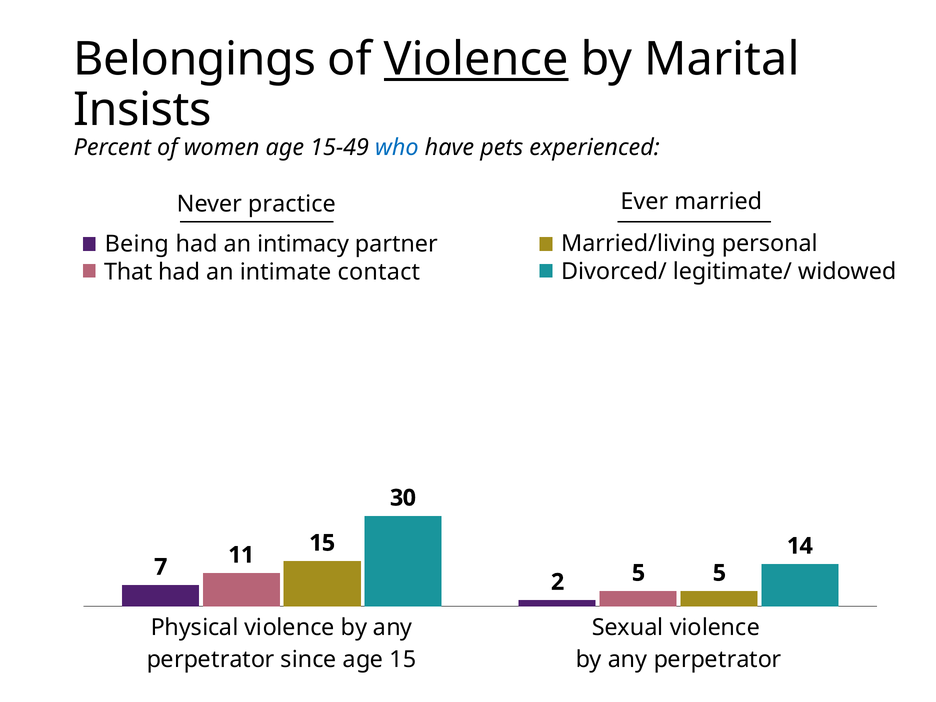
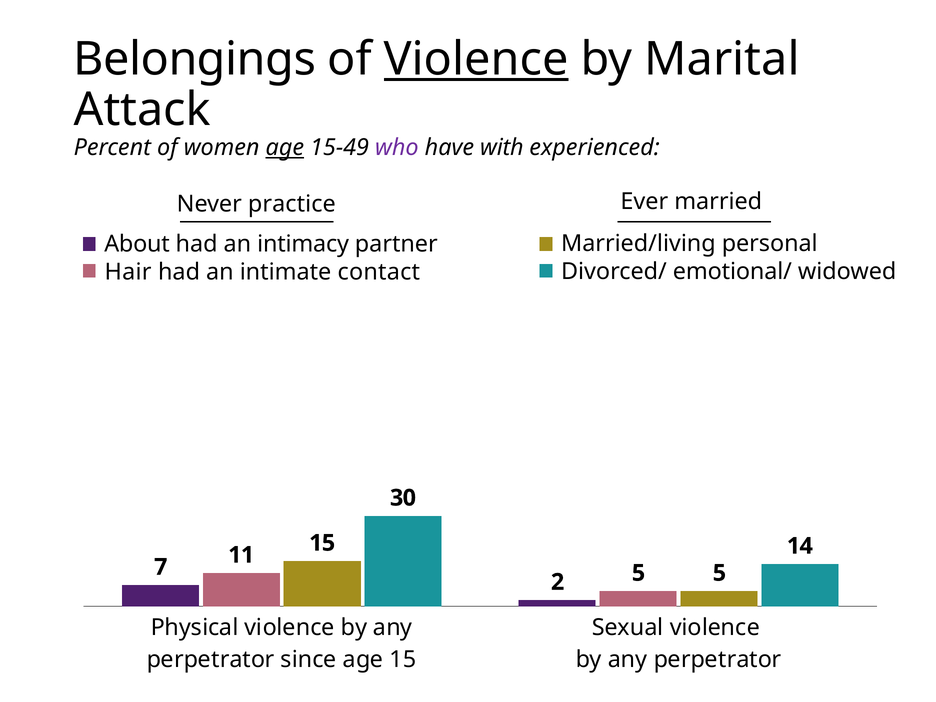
Insists: Insists -> Attack (142, 110)
age underline: none -> present (285, 148)
who colour: blue -> purple (397, 148)
pets: pets -> with (502, 148)
Being: Being -> About (137, 244)
legitimate/: legitimate/ -> emotional/ (732, 272)
That: That -> Hair (128, 272)
